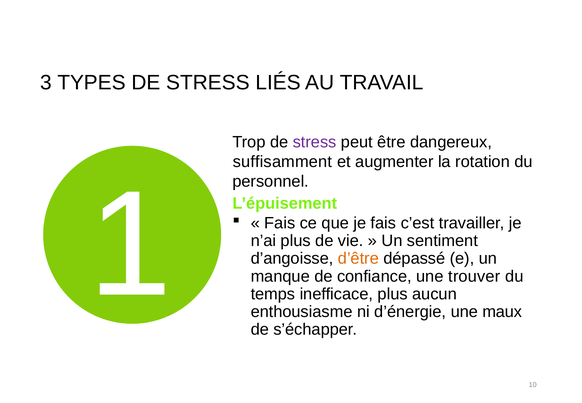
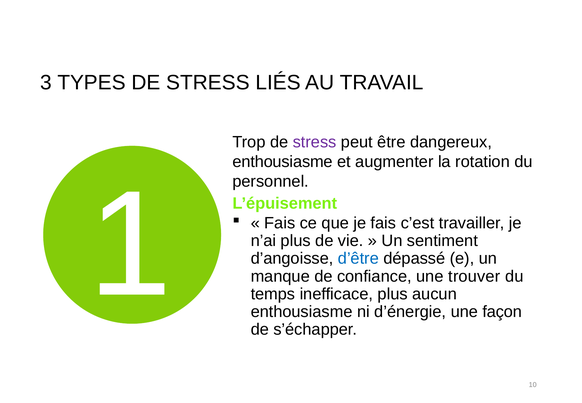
suffisamment: suffisamment -> enthousiasme (283, 162)
d’être colour: orange -> blue (358, 259)
maux: maux -> façon (502, 312)
